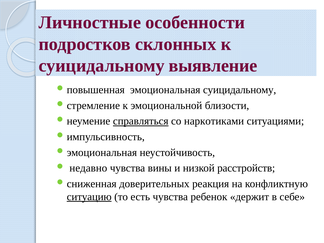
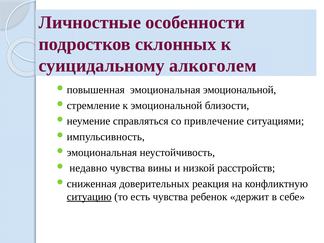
выявление: выявление -> алкоголем (213, 66)
эмоциональная суицидальному: суицидальному -> эмоциональной (240, 90)
справляться underline: present -> none (141, 121)
наркотиками: наркотиками -> привлечение (214, 121)
